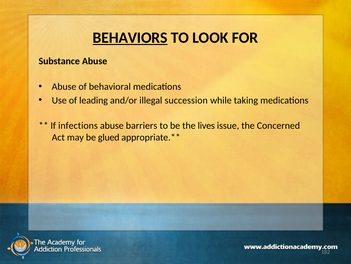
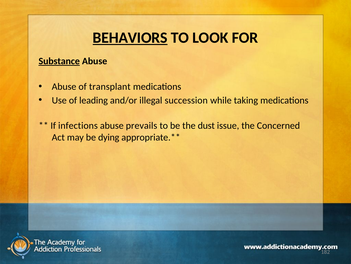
Substance underline: none -> present (59, 61)
behavioral: behavioral -> transplant (110, 86)
barriers: barriers -> prevails (142, 125)
lives: lives -> dust (206, 125)
glued: glued -> dying (109, 137)
